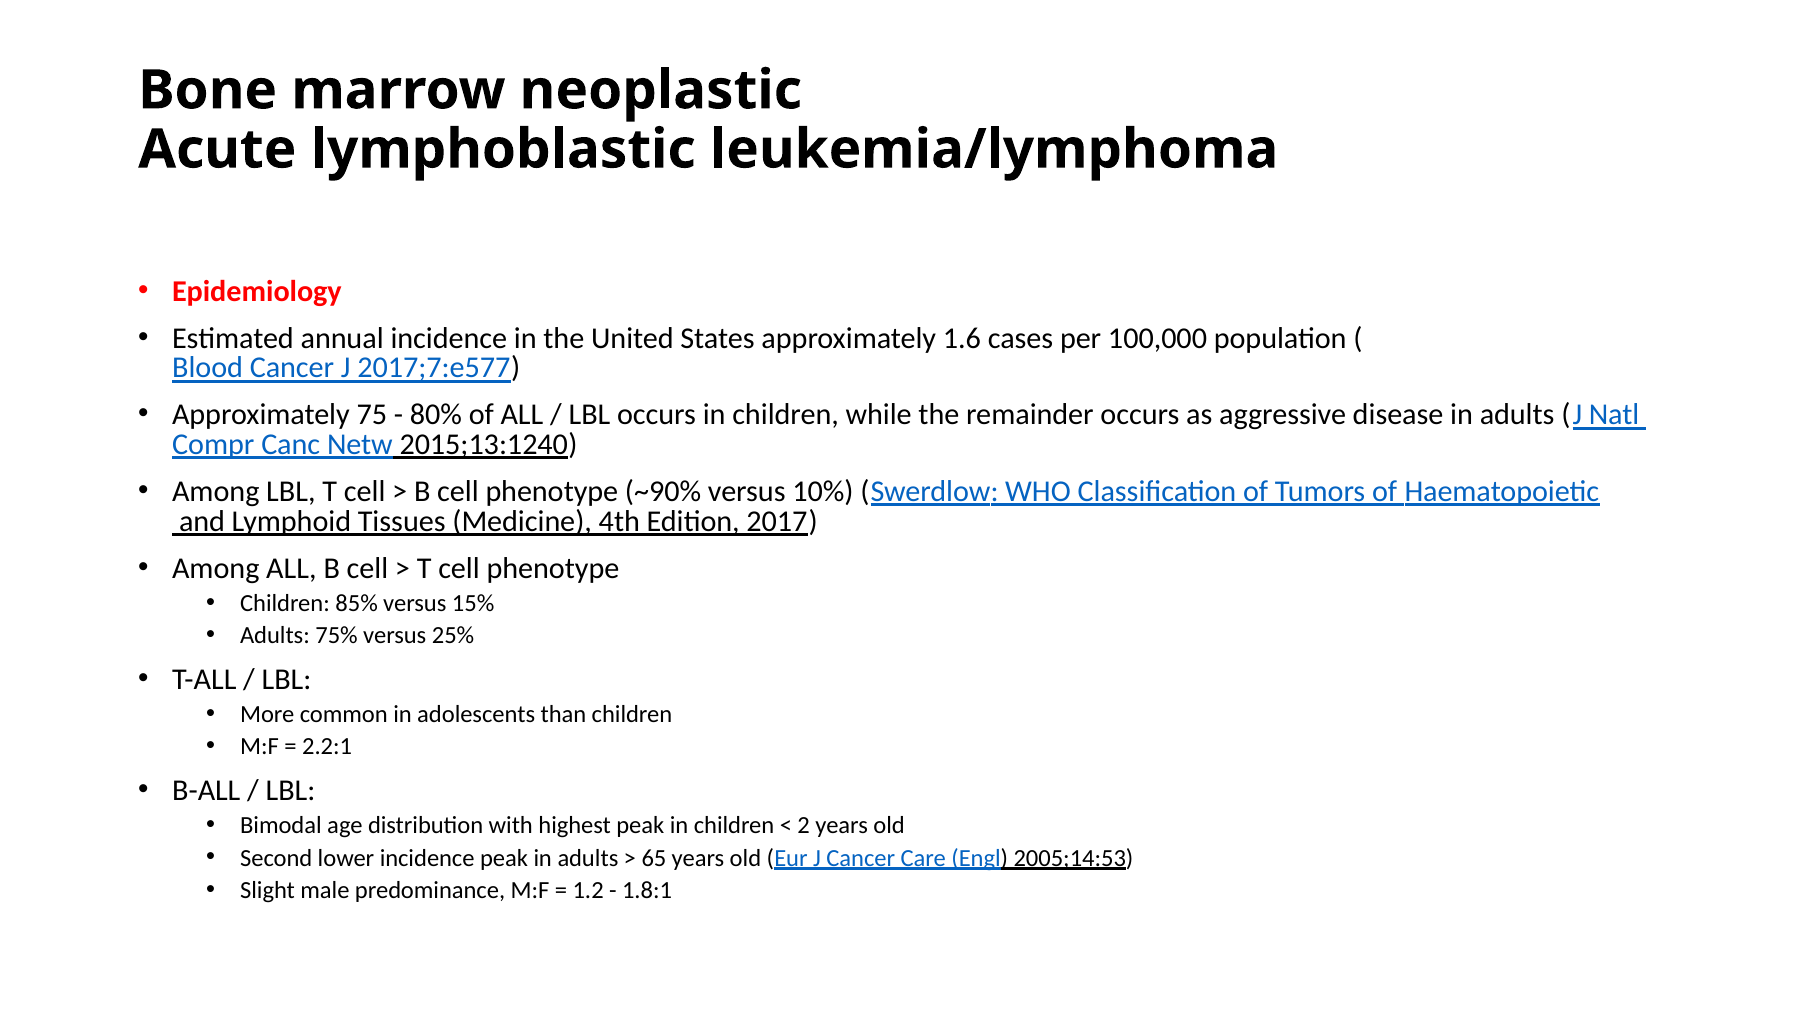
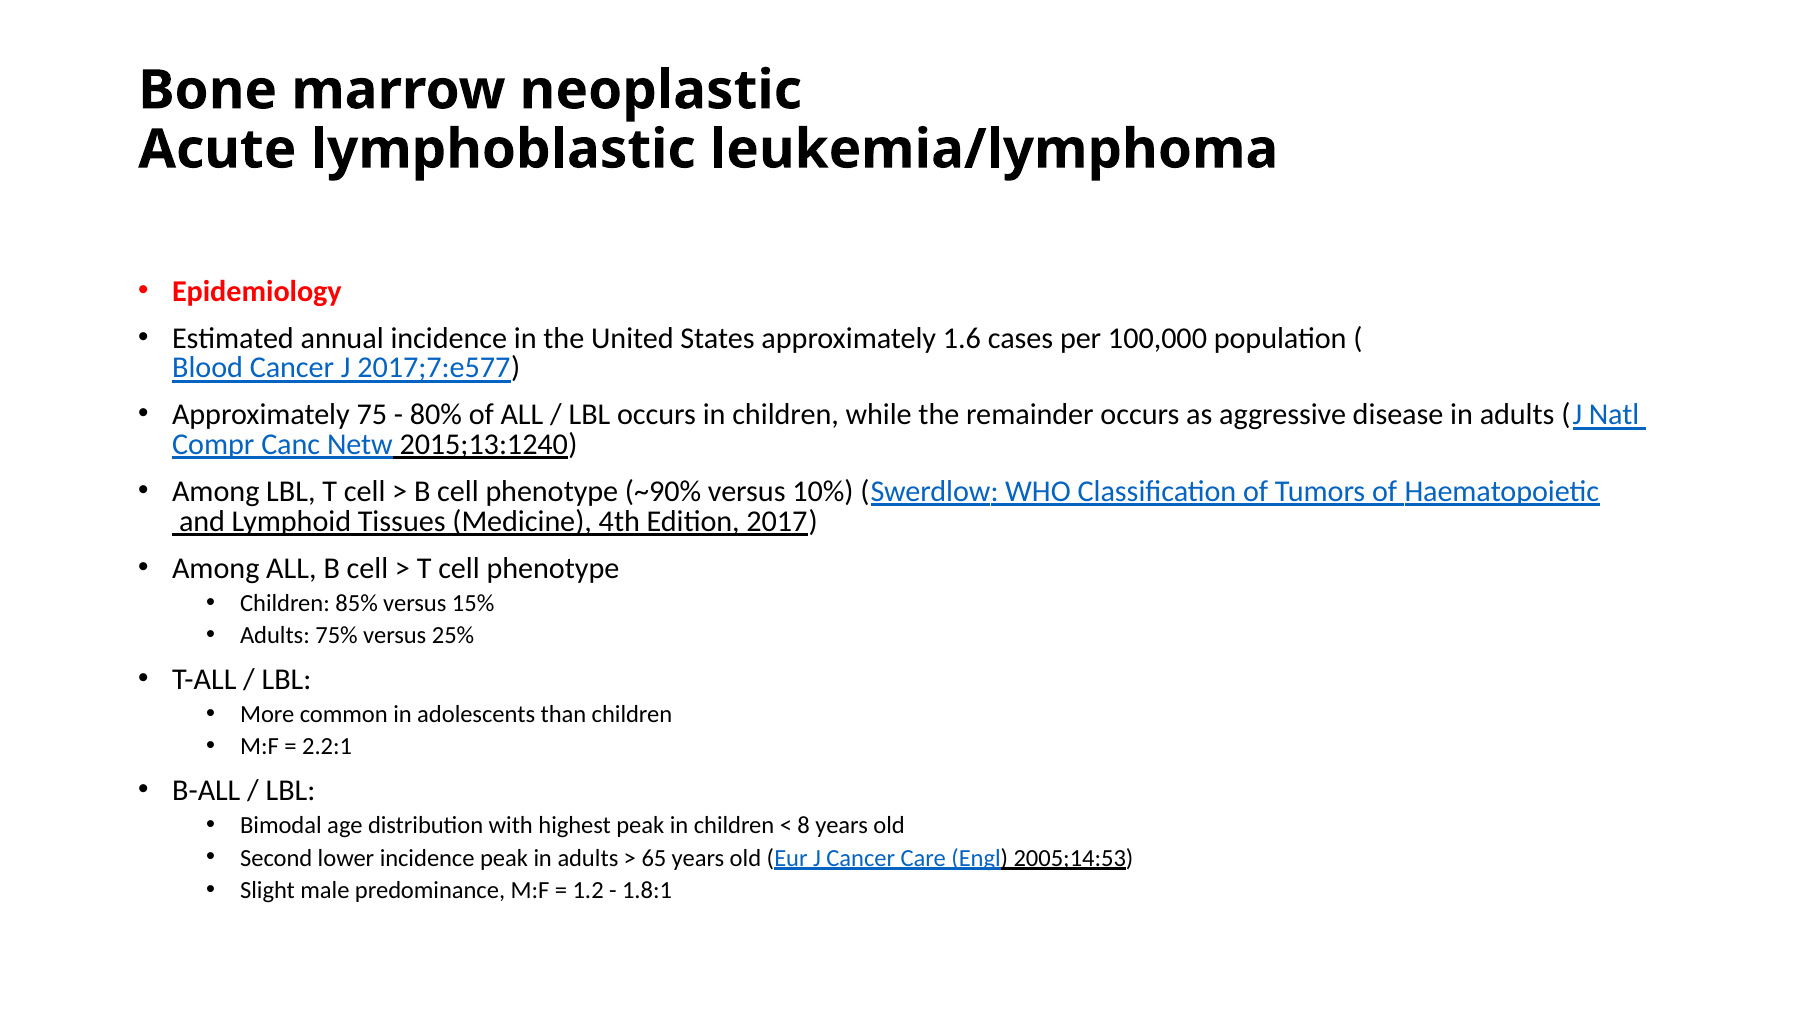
2: 2 -> 8 (804, 825)
